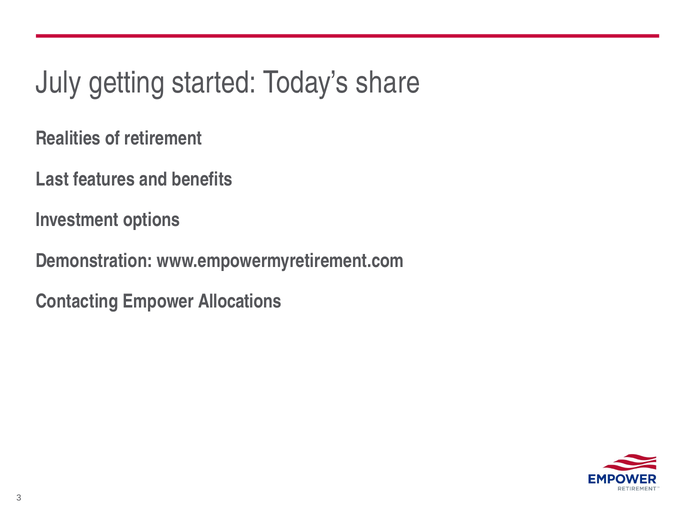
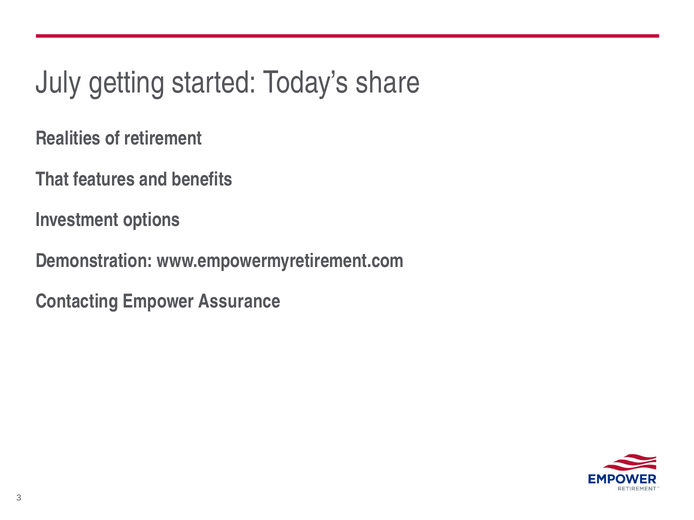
Last: Last -> That (52, 179)
Allocations: Allocations -> Assurance (240, 302)
